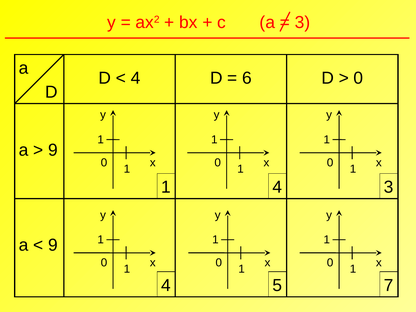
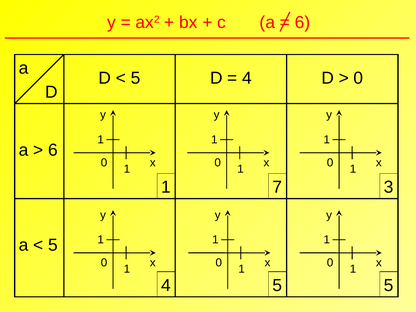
3: 3 -> 6 (302, 22)
4: 4 -> 5 (136, 78)
6: 6 -> 4 (247, 78)
9: 9 -> 6 (53, 150)
1 4: 4 -> 7 (277, 187)
9: 9 -> 5 (53, 245)
5 7: 7 -> 5 (389, 285)
